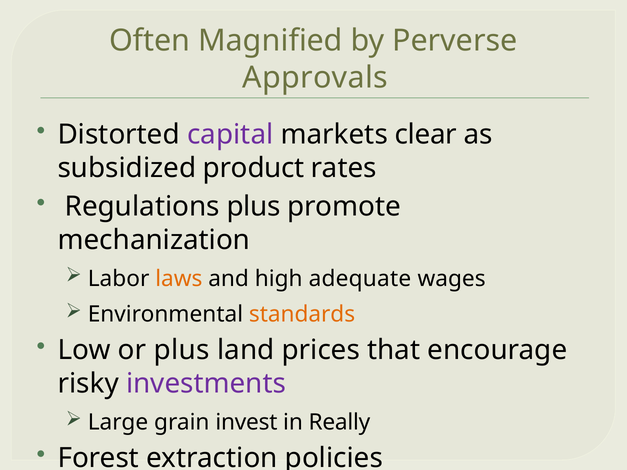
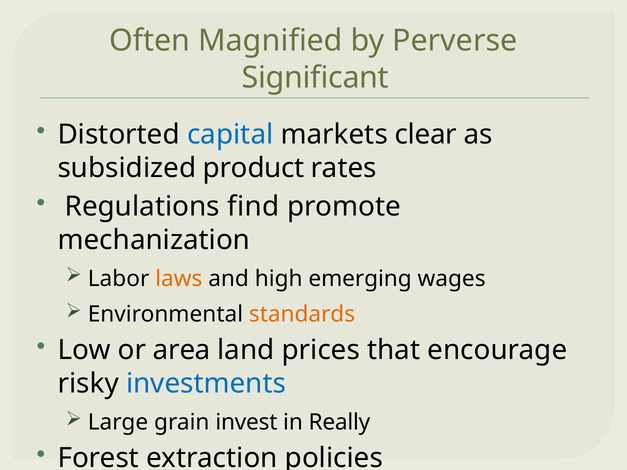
Approvals: Approvals -> Significant (315, 77)
capital colour: purple -> blue (230, 134)
Regulations plus: plus -> find (253, 207)
adequate: adequate -> emerging (360, 279)
or plus: plus -> area (182, 350)
investments colour: purple -> blue (206, 384)
